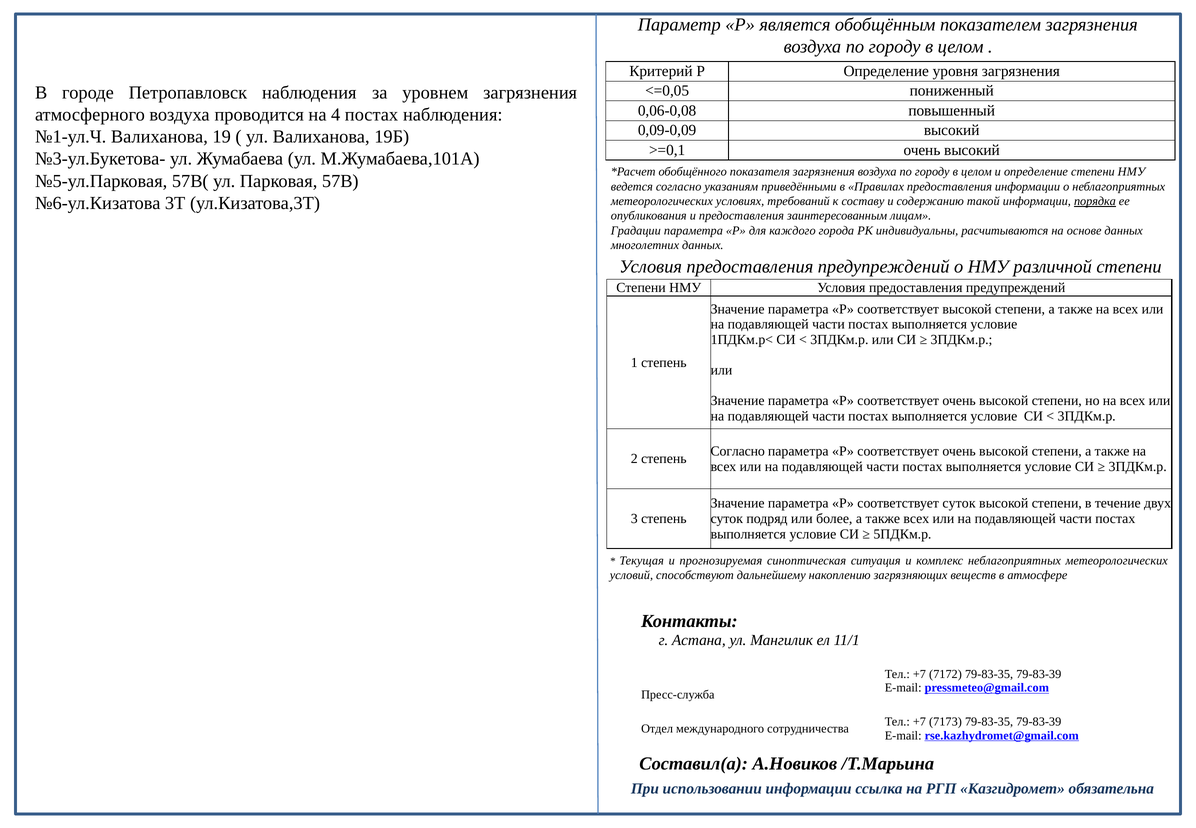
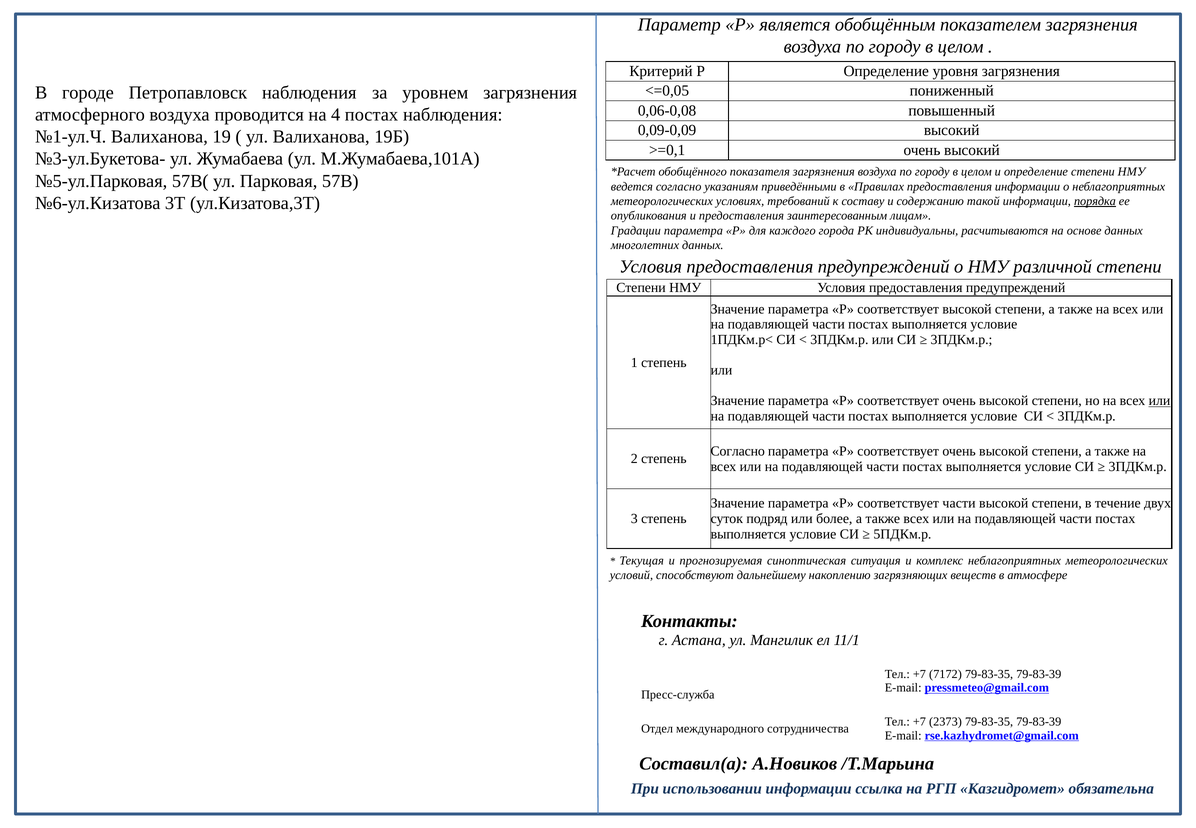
или underline: none -> present (1160, 401)
соответствует суток: суток -> части (959, 503)
7173: 7173 -> 2373 (945, 722)
